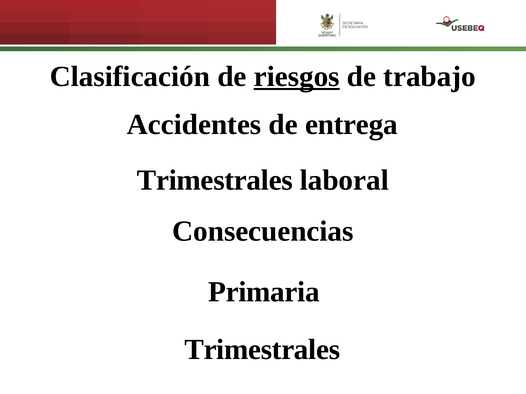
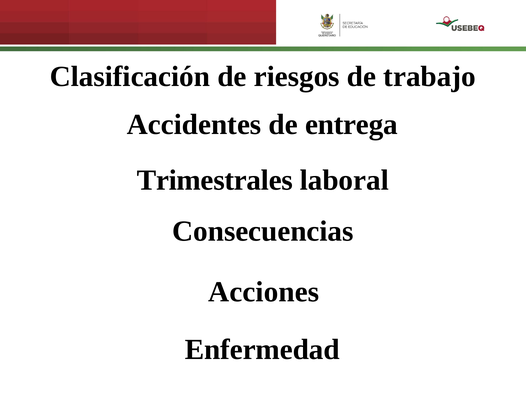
riesgos underline: present -> none (297, 77)
Primaria: Primaria -> Acciones (264, 292)
Trimestrales: Trimestrales -> Enfermedad (262, 350)
